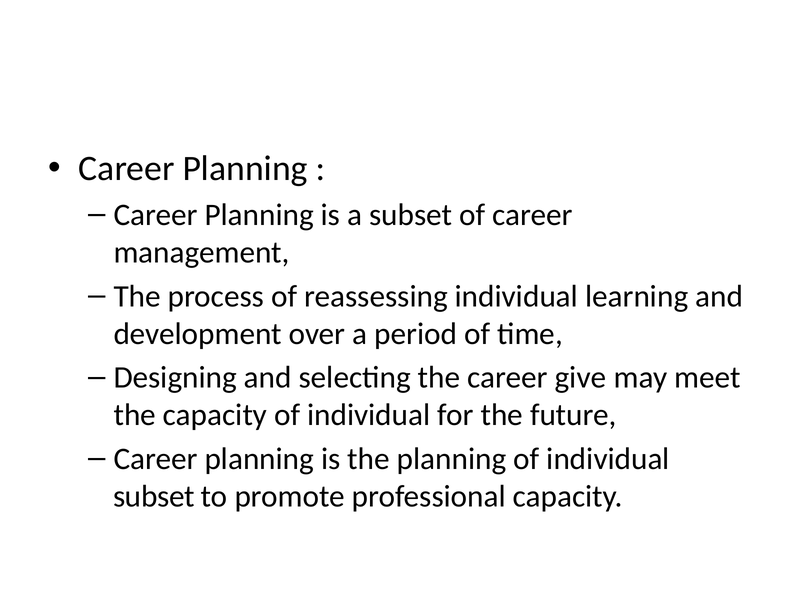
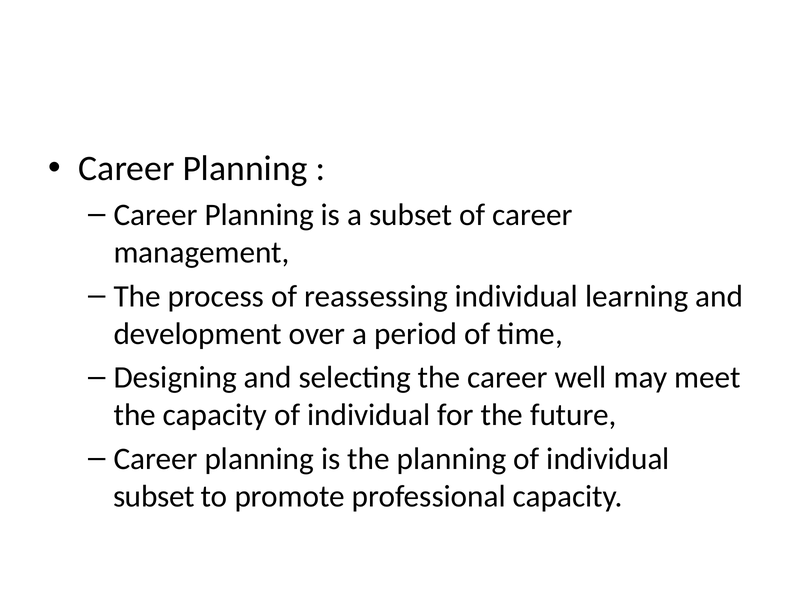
give: give -> well (581, 378)
